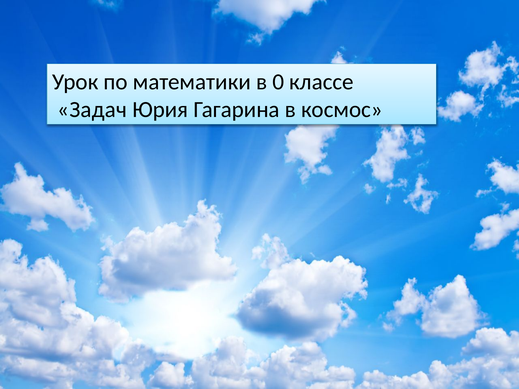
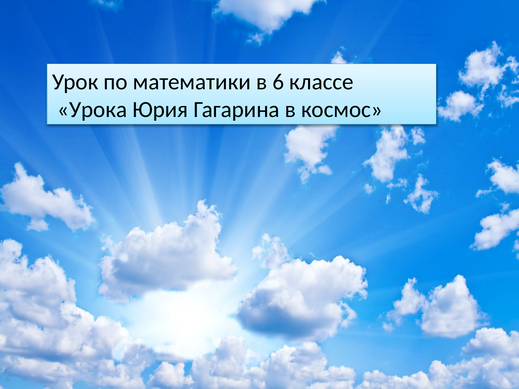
0: 0 -> 6 (278, 82)
Задач: Задач -> Урока (92, 110)
